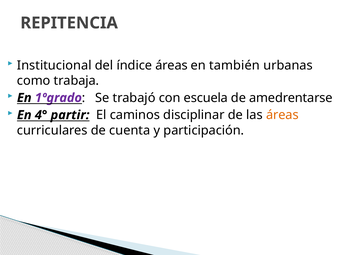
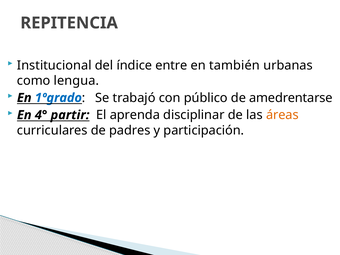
índice áreas: áreas -> entre (171, 65)
trabaja: trabaja -> lengua (76, 81)
1ºgrado colour: purple -> blue (58, 98)
escuela: escuela -> público (206, 98)
caminos: caminos -> aprenda (135, 115)
cuenta: cuenta -> padres (130, 130)
